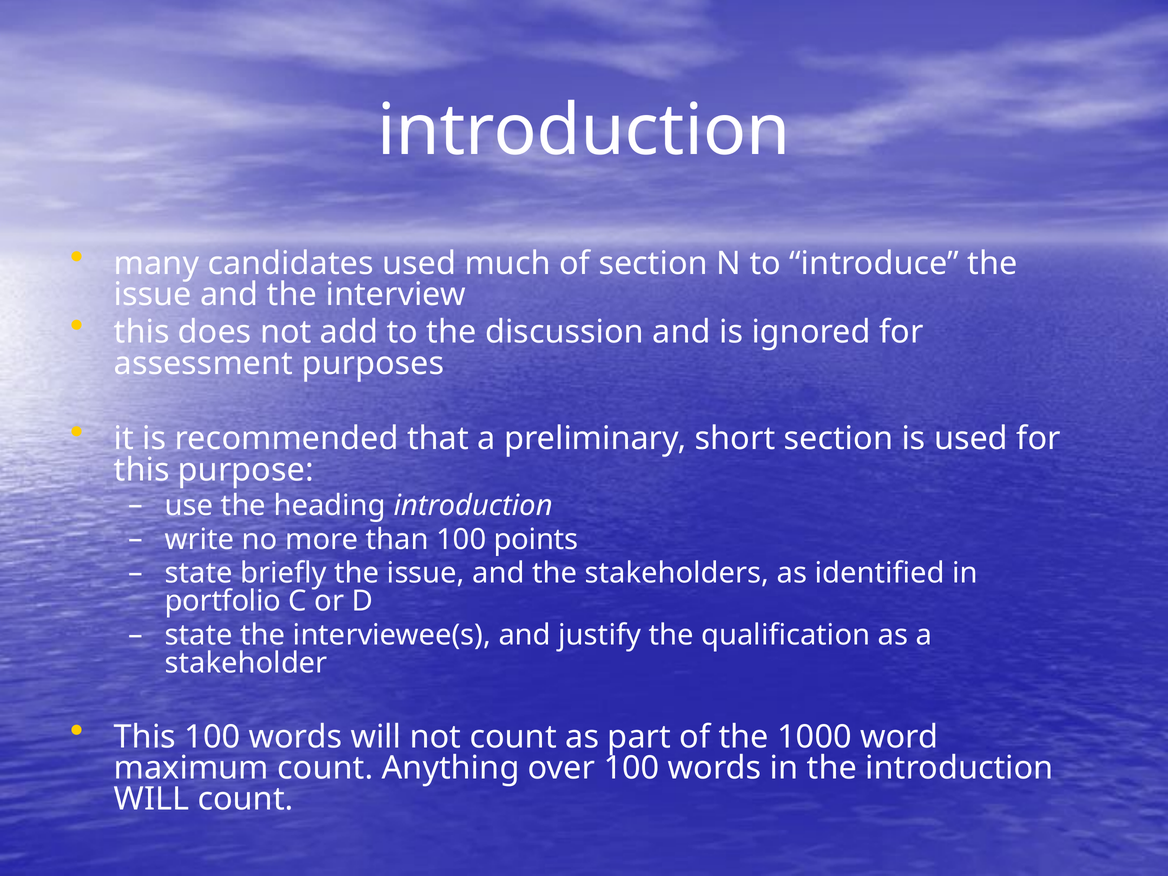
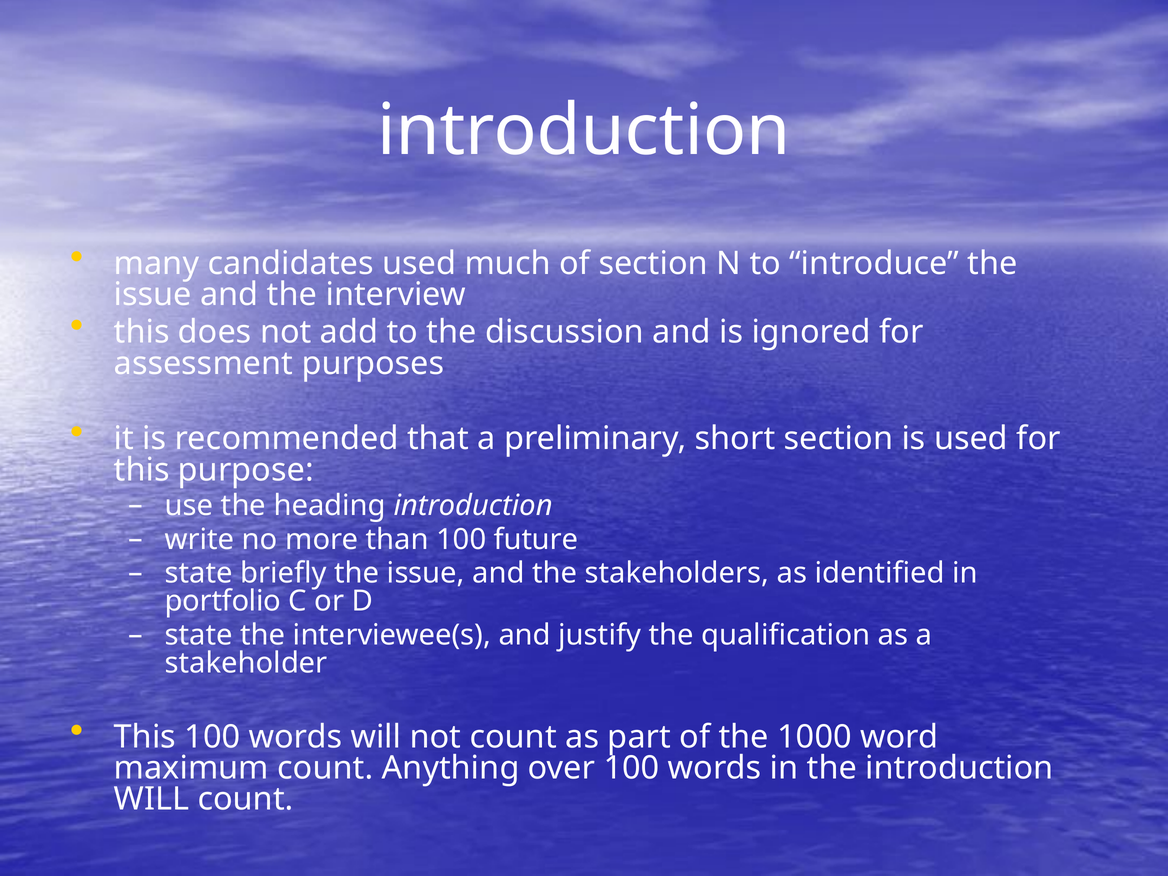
points: points -> future (536, 539)
